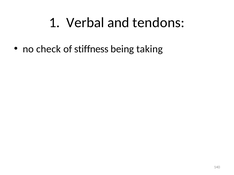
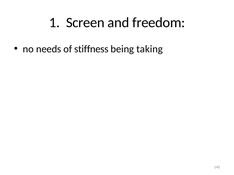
Verbal: Verbal -> Screen (85, 23)
tendons: tendons -> freedom (159, 23)
check: check -> needs (49, 49)
